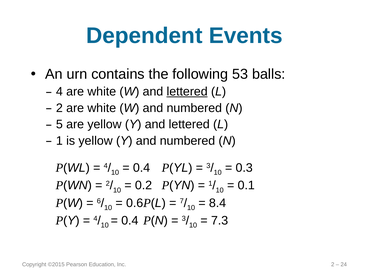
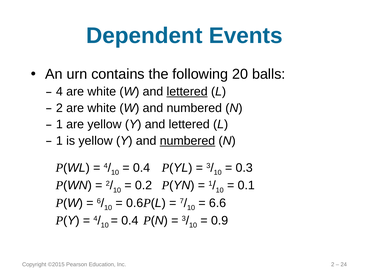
53: 53 -> 20 (240, 74)
5: 5 -> 1 (59, 124)
numbered underline: none -> present (187, 141)
8.4: 8.4 -> 6.6 (218, 203)
7.3: 7.3 -> 0.9 (220, 220)
